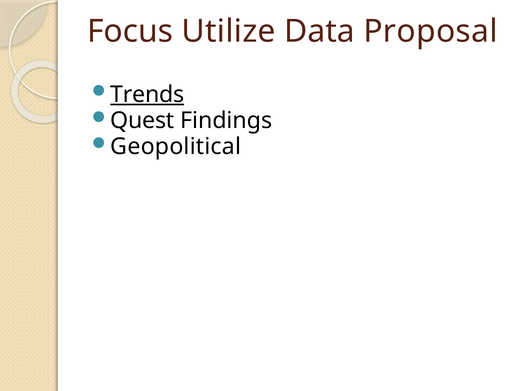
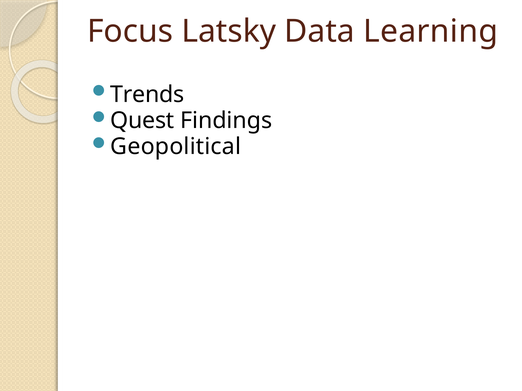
Utilize: Utilize -> Latsky (229, 31)
Proposal: Proposal -> Learning (431, 31)
Trends underline: present -> none (147, 95)
